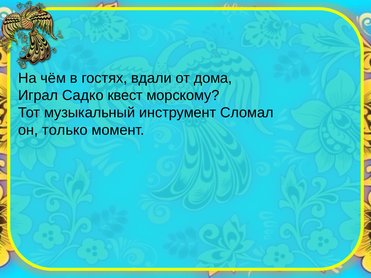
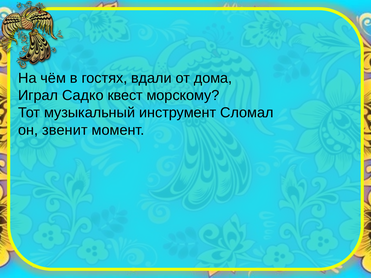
только: только -> звенит (65, 130)
